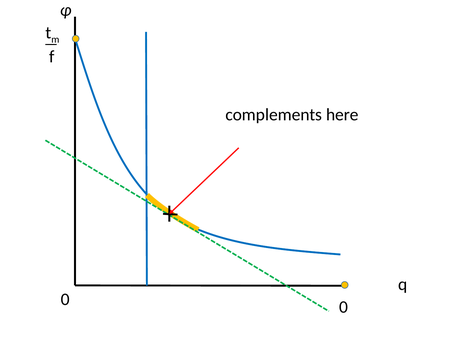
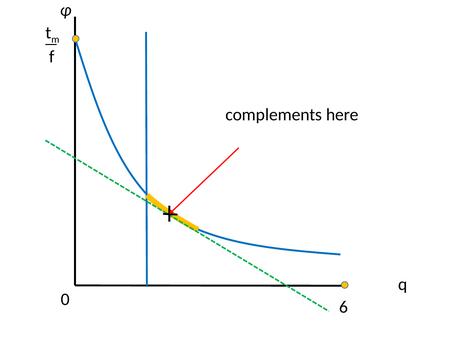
0 0: 0 -> 6 (344, 307)
